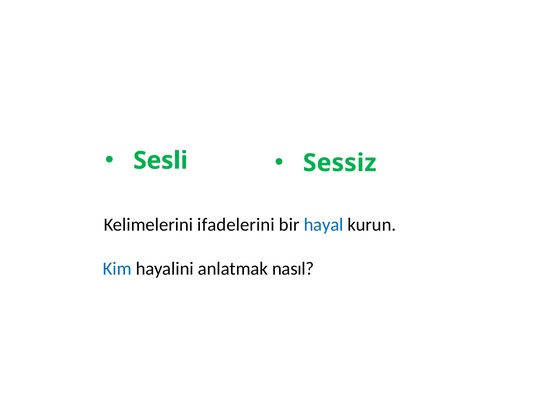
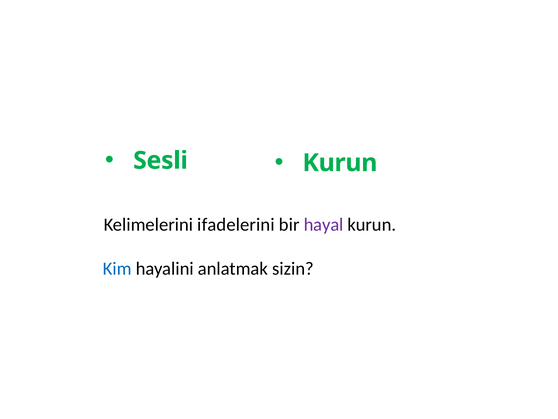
Sessiz: Sessiz -> Kurun (340, 163)
hayal colour: blue -> purple (324, 224)
nasıl: nasıl -> sizin (293, 268)
